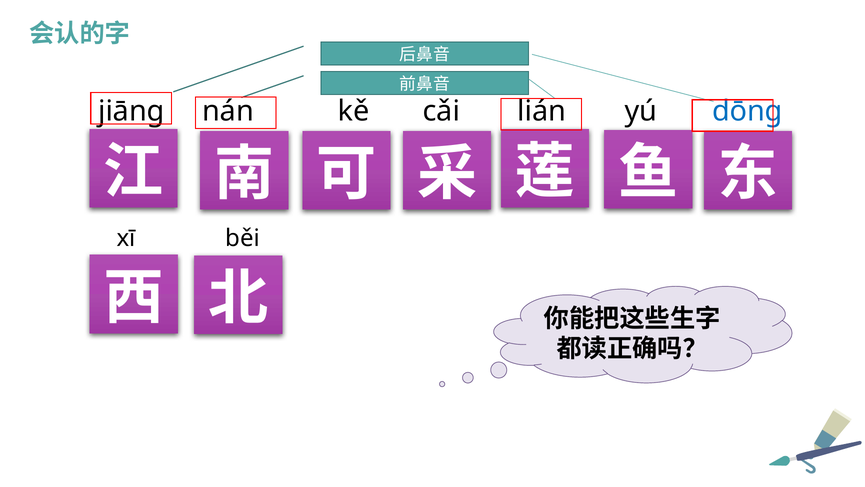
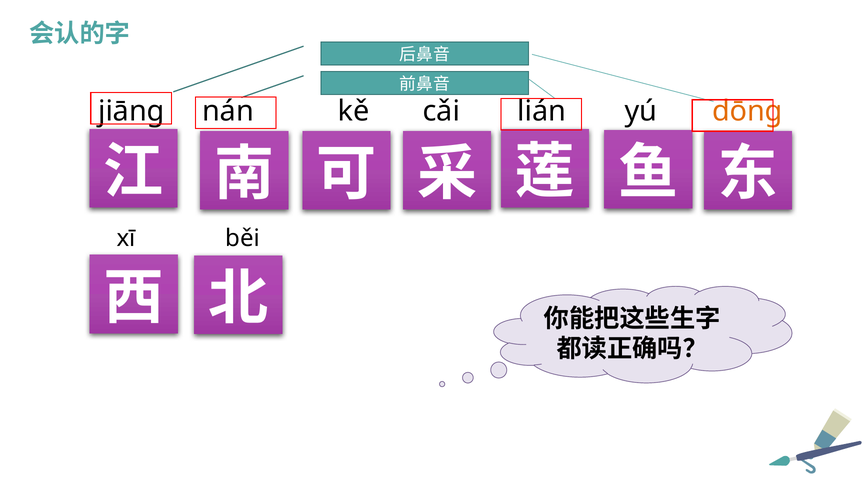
dōng colour: blue -> orange (747, 111)
